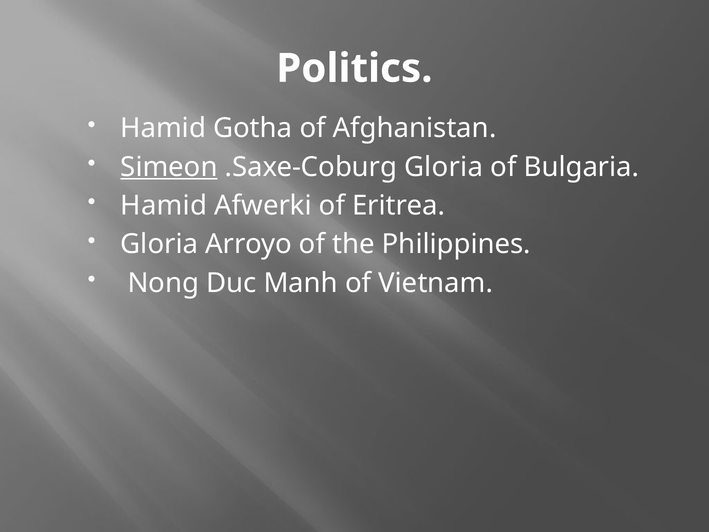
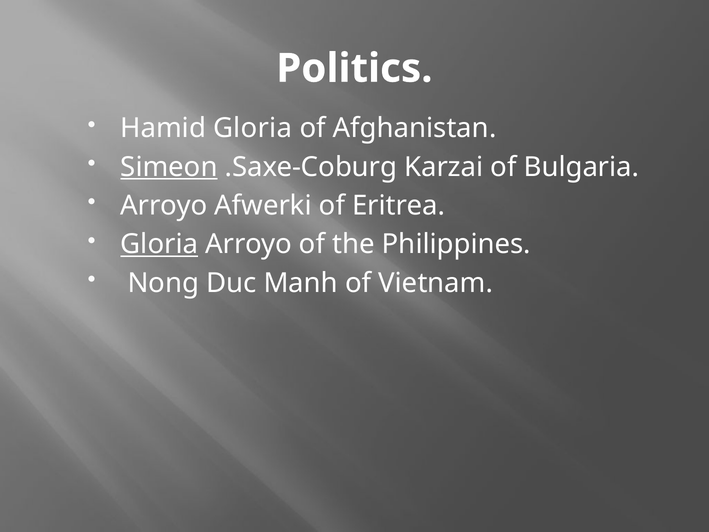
Hamid Gotha: Gotha -> Gloria (253, 128)
.Saxe-Coburg Gloria: Gloria -> Karzai (444, 167)
Hamid: Hamid -> Arroyo (164, 206)
Gloria underline: none -> present (159, 244)
